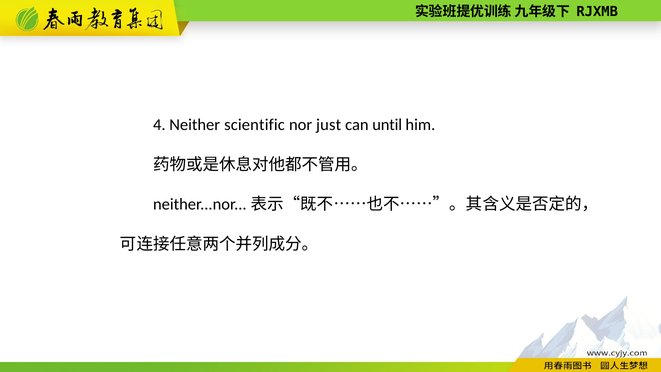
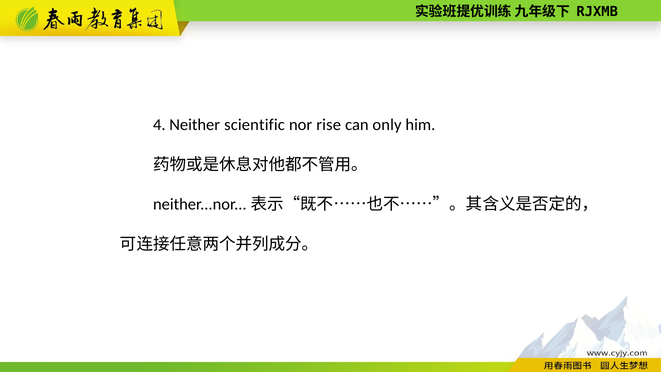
just: just -> rise (329, 125)
until: until -> only (387, 125)
